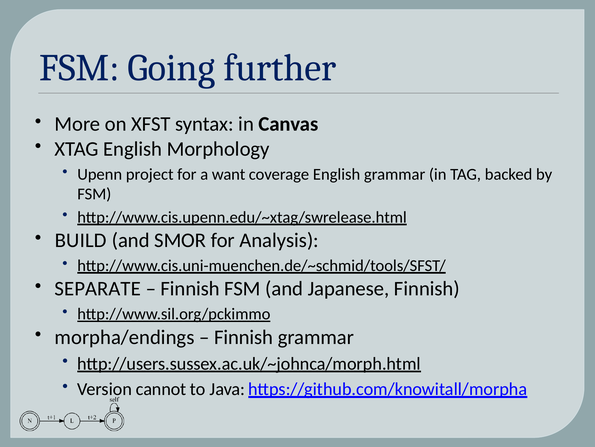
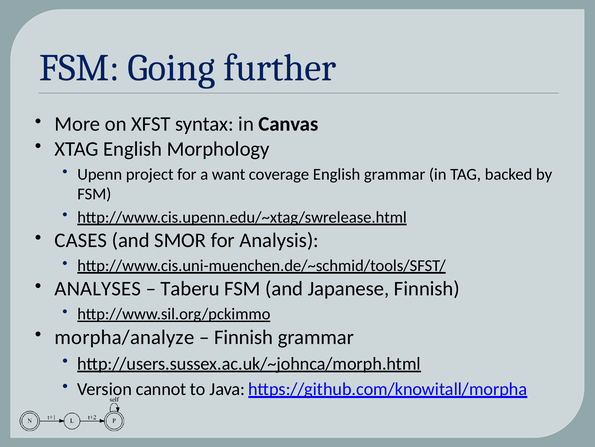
BUILD: BUILD -> CASES (81, 240)
SEPARATE: SEPARATE -> ANALYSES (98, 288)
Finnish: Finnish -> Taberu (190, 288)
morpha/endings: morpha/endings -> morpha/analyze (124, 337)
